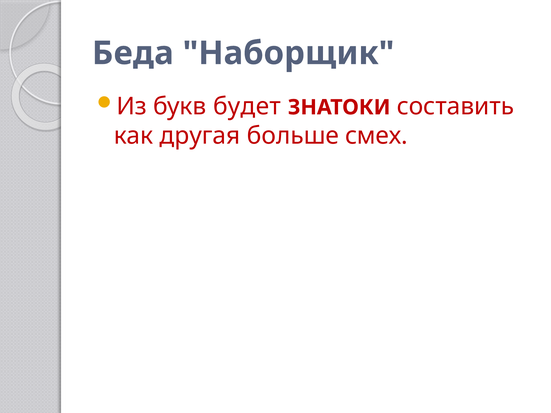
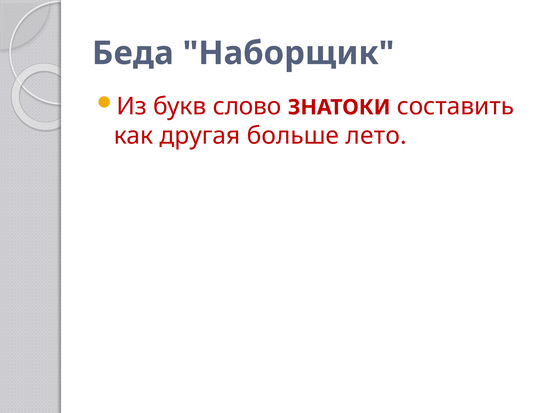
будет: будет -> слово (247, 106)
смех: смех -> лето (376, 136)
